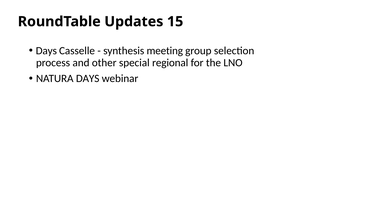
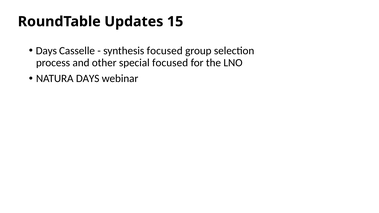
synthesis meeting: meeting -> focused (165, 51)
special regional: regional -> focused (170, 63)
